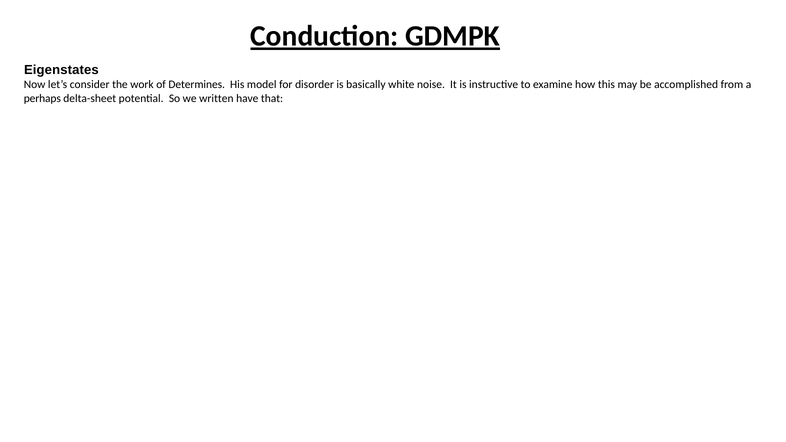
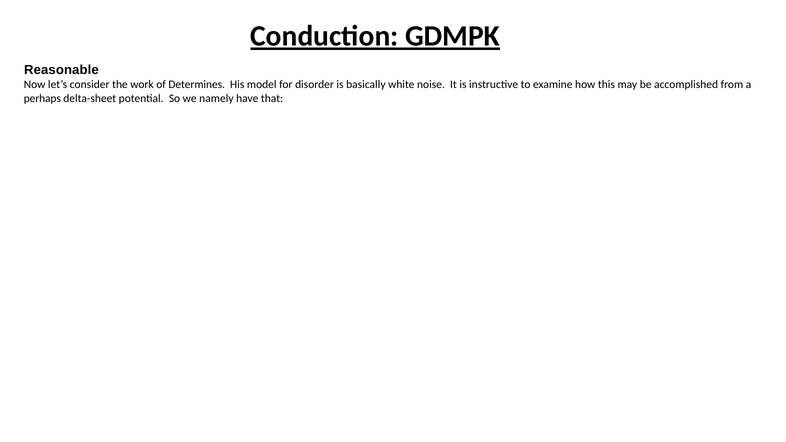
Eigenstates: Eigenstates -> Reasonable (61, 70)
written: written -> namely (216, 98)
